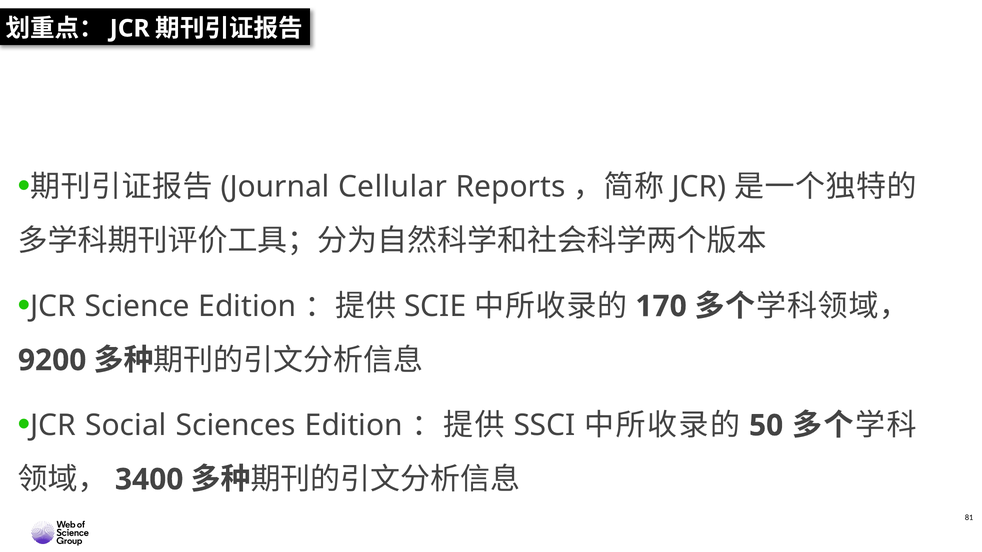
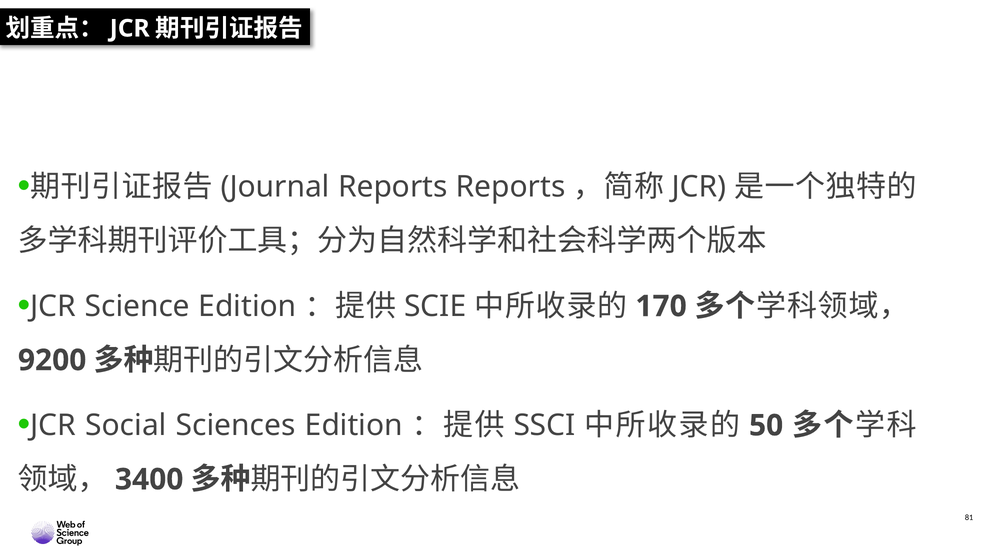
Cellular: Cellular -> Reports (393, 187)
